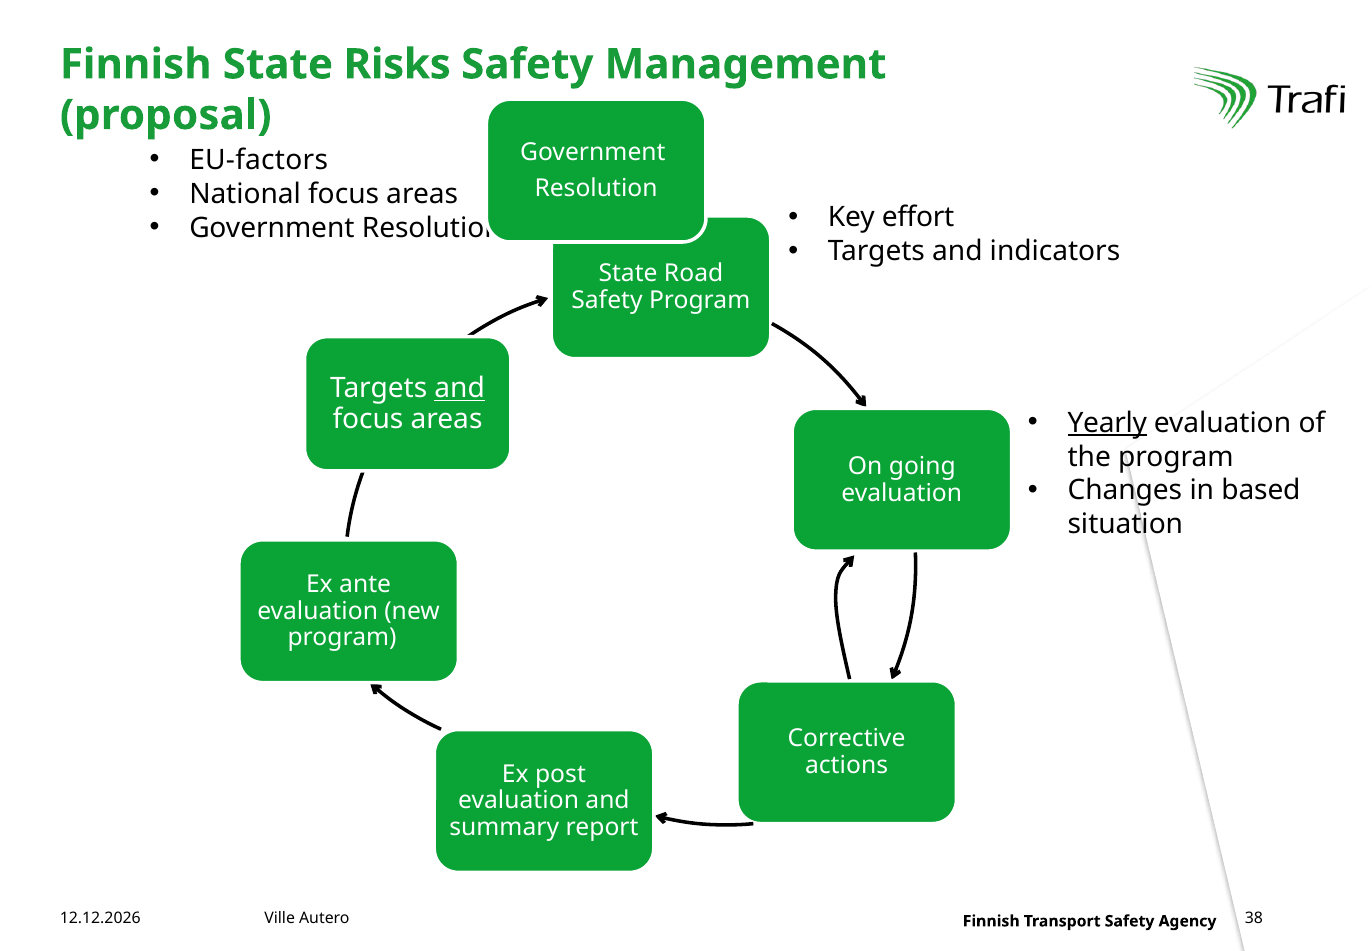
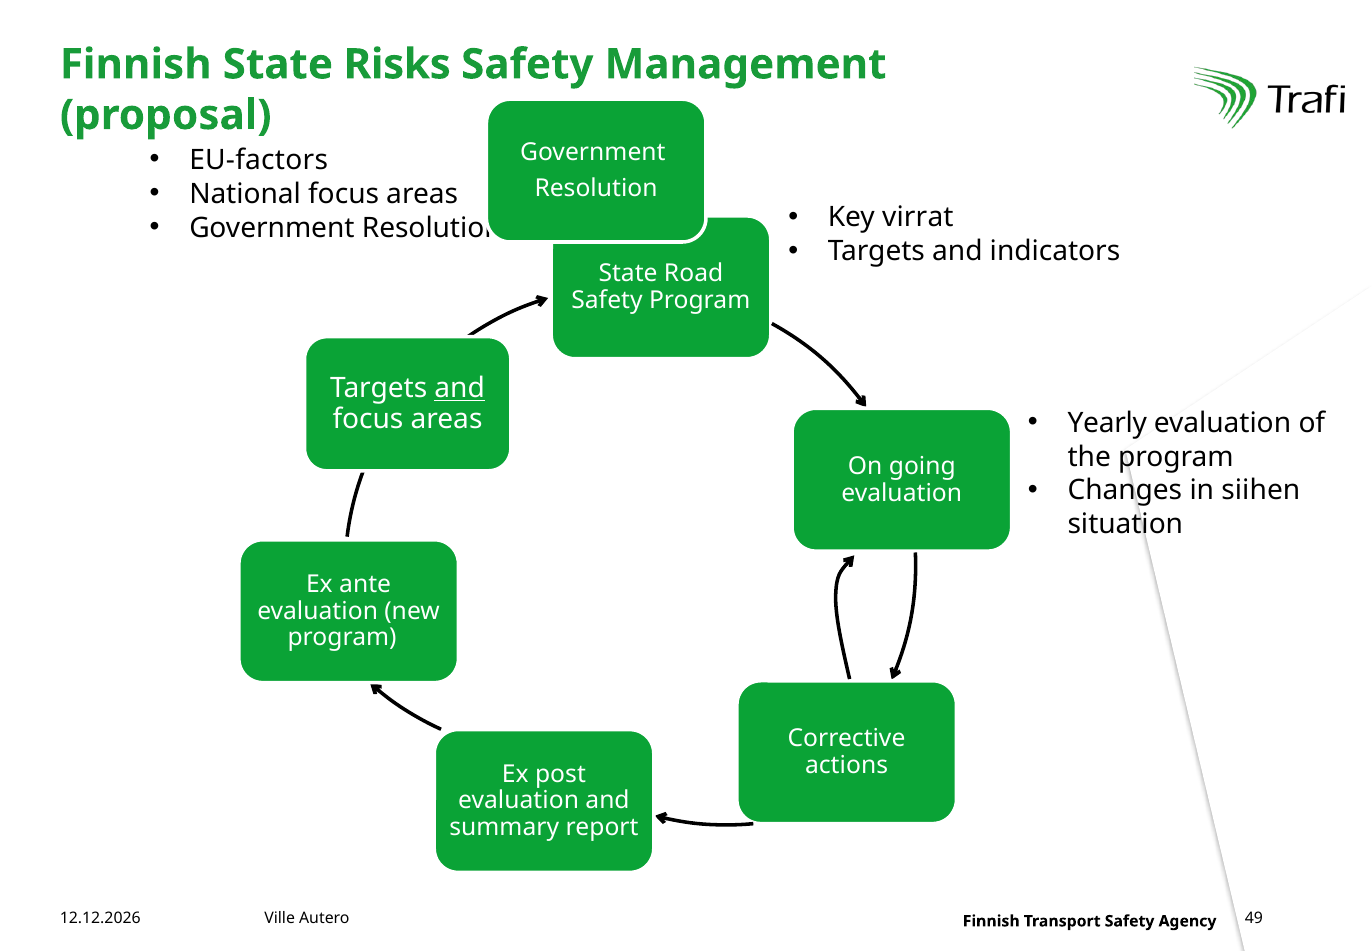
effort: effort -> virrat (918, 218)
Yearly underline: present -> none (1107, 423)
based: based -> siihen (1261, 490)
38: 38 -> 49 (1254, 918)
